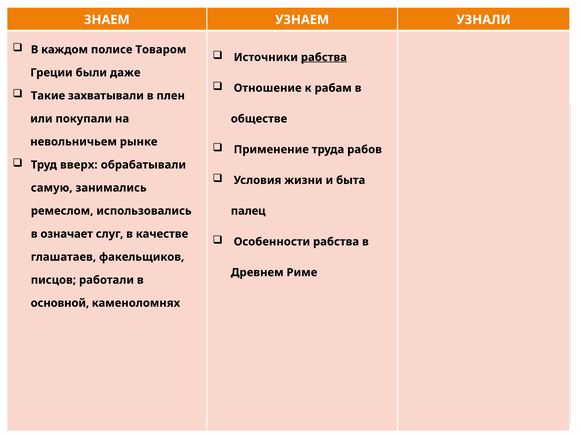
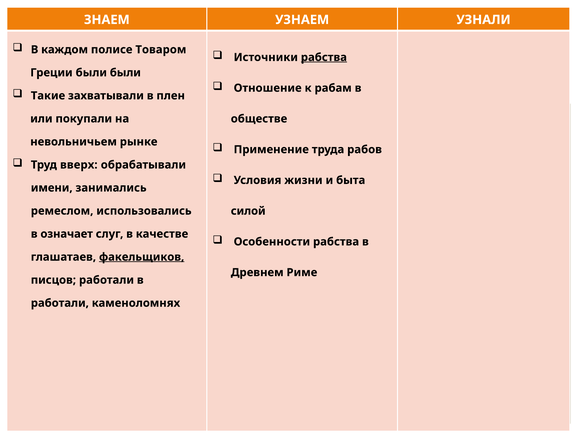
были даже: даже -> были (125, 73)
самую: самую -> имени (52, 188)
палец: палец -> силой (248, 211)
факельщиков underline: none -> present (142, 257)
основной: основной -> работали (60, 304)
